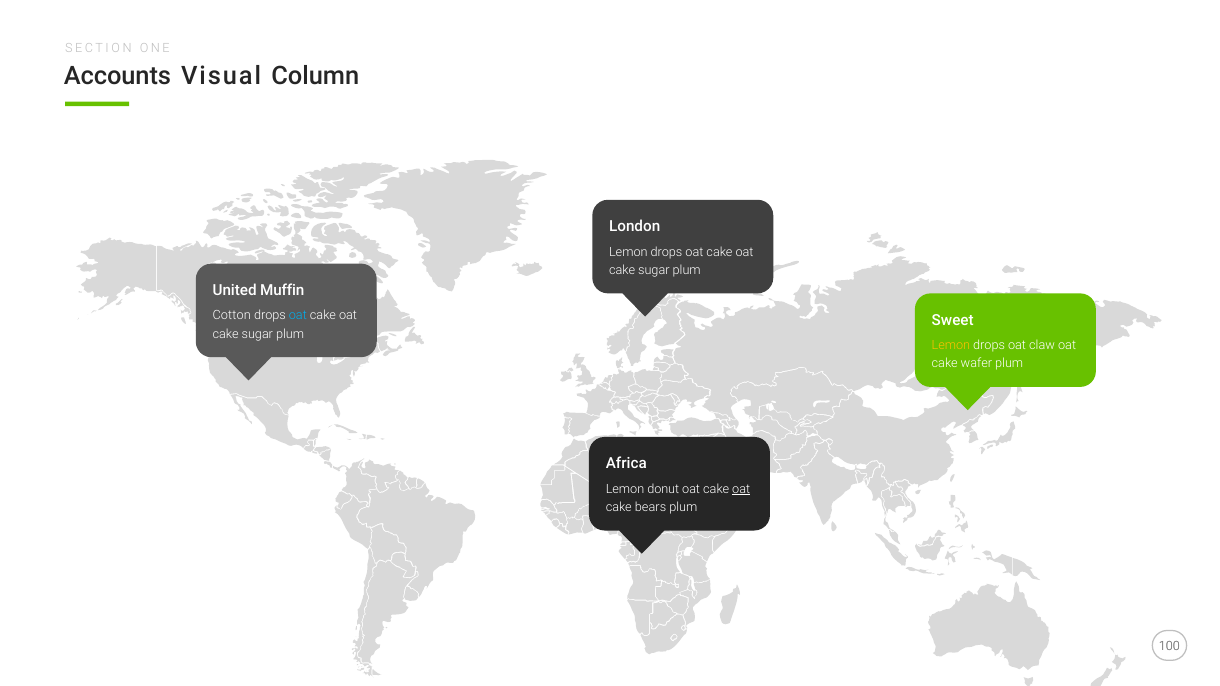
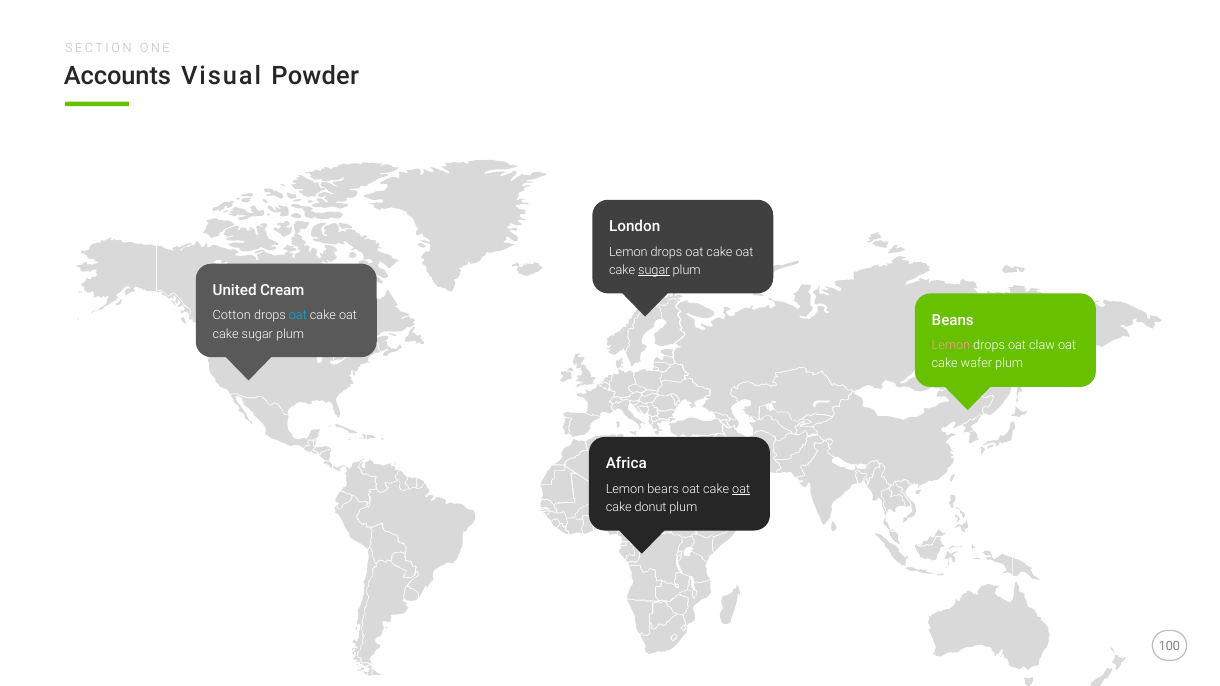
Column: Column -> Powder (315, 76)
sugar underline: none -> present (654, 270)
Muffin: Muffin -> Cream (282, 291)
Sweet: Sweet -> Beans (953, 321)
Lemon colour: yellow -> pink (951, 346)
donut: donut -> bears (663, 489)
bears: bears -> donut (651, 508)
